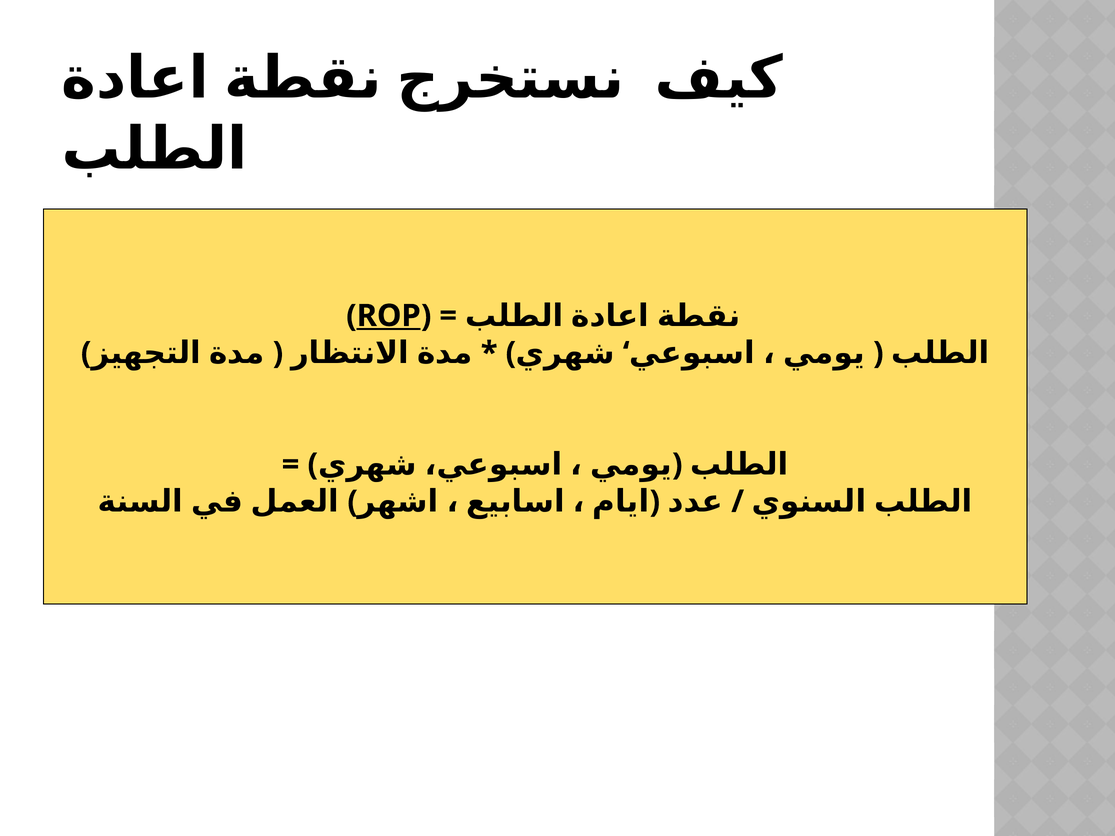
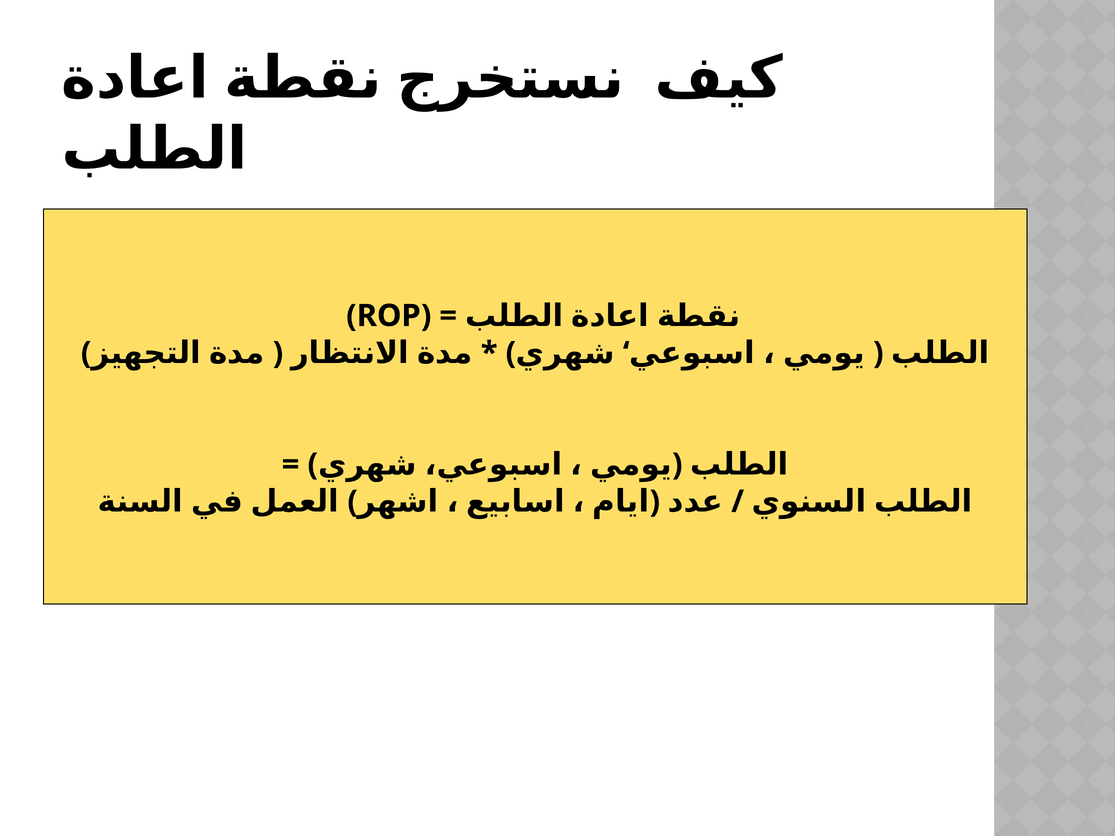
ROP underline: present -> none (389, 316)
